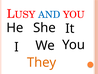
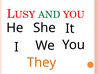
AND colour: blue -> green (49, 15)
